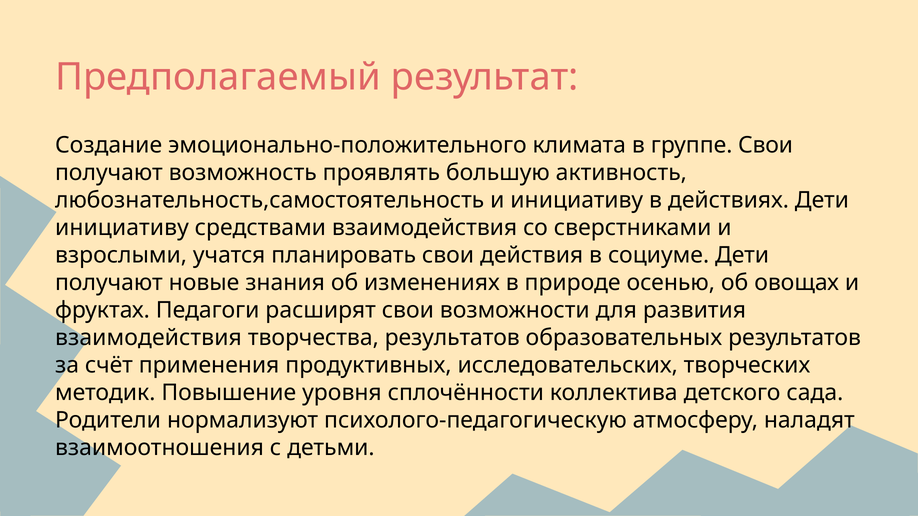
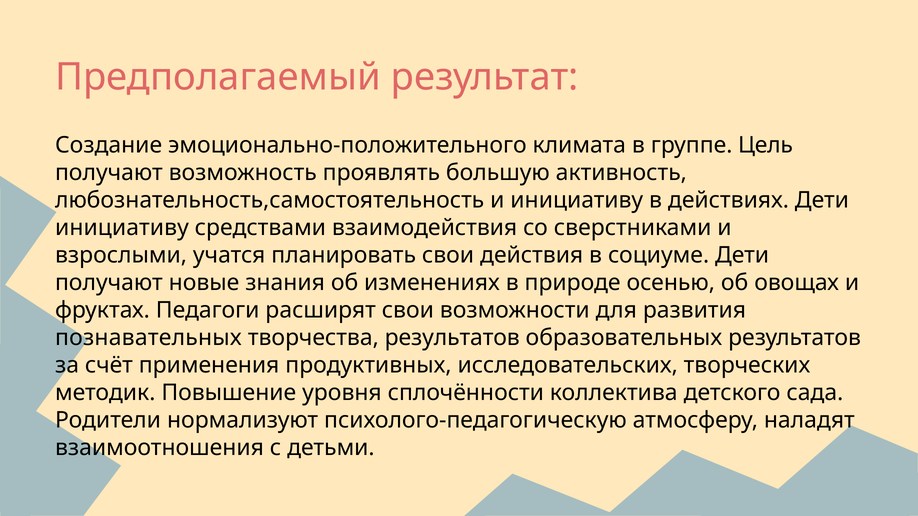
группе Свои: Свои -> Цель (766, 145)
взаимодействия: взаимодействия -> познавательных (148, 338)
